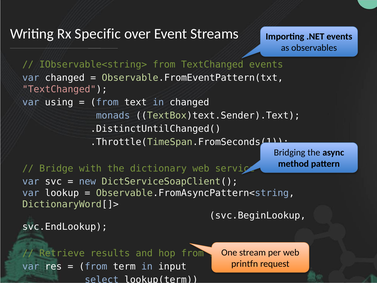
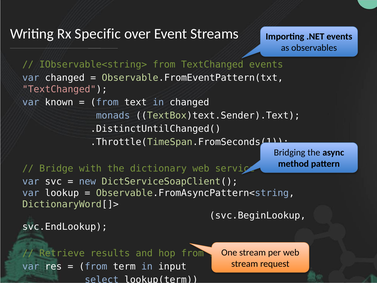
using: using -> known (59, 102)
printfn: printfn -> stream (245, 263)
